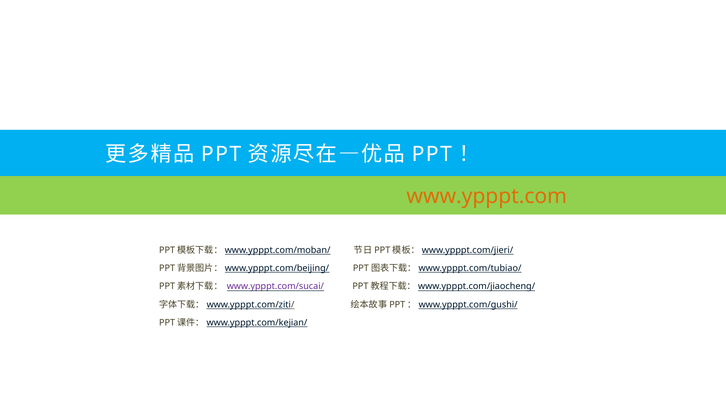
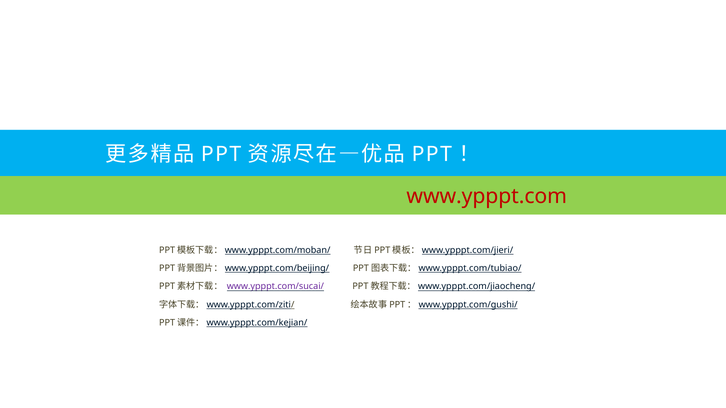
www.ypppt.com colour: orange -> red (487, 197)
